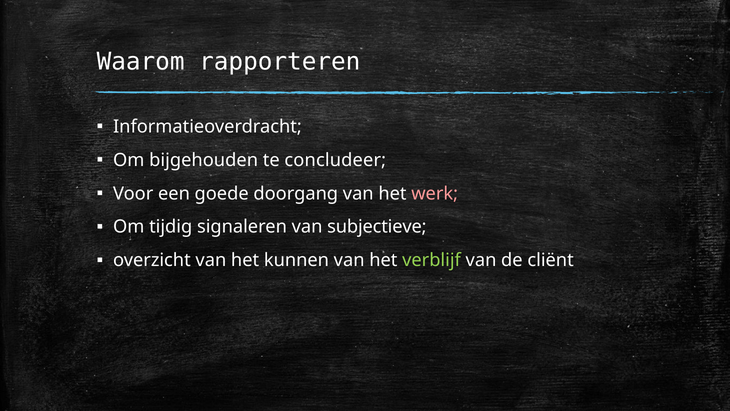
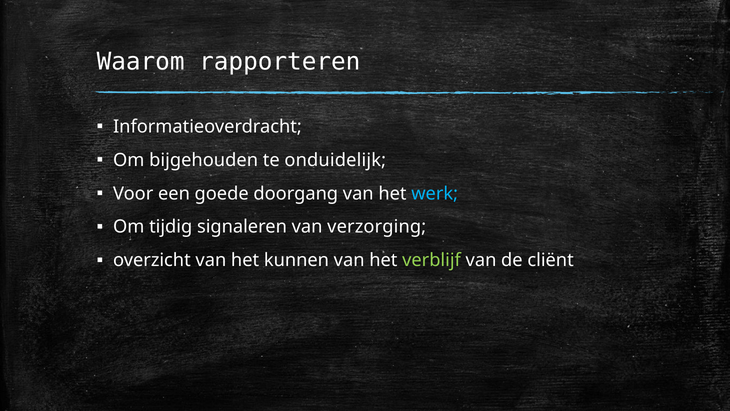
concludeer: concludeer -> onduidelijk (335, 160)
werk colour: pink -> light blue (435, 193)
subjectieve: subjectieve -> verzorging (377, 227)
